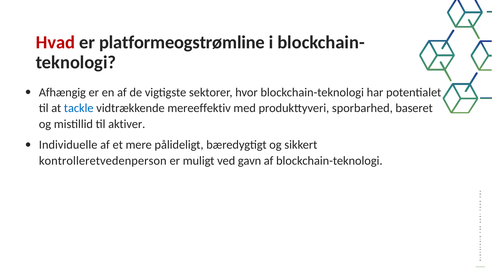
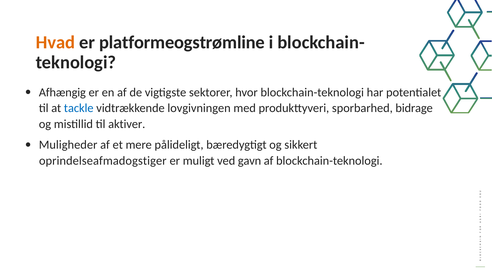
Hvad colour: red -> orange (55, 42)
mereeffektiv: mereeffektiv -> lovgivningen (199, 108)
baseret: baseret -> bidrage (414, 108)
Individuelle: Individuelle -> Muligheder (68, 145)
kontrolleretvedenperson: kontrolleretvedenperson -> oprindelseafmadogstiger (103, 161)
